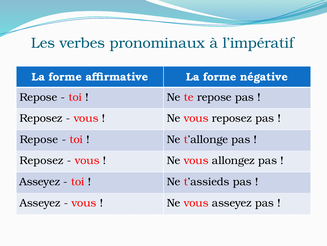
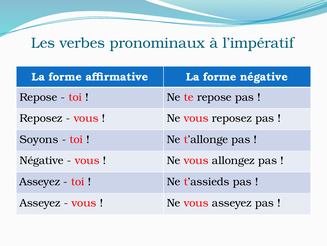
Repose: Repose -> Soyons (39, 139)
Reposez: Reposez -> Négative (42, 160)
